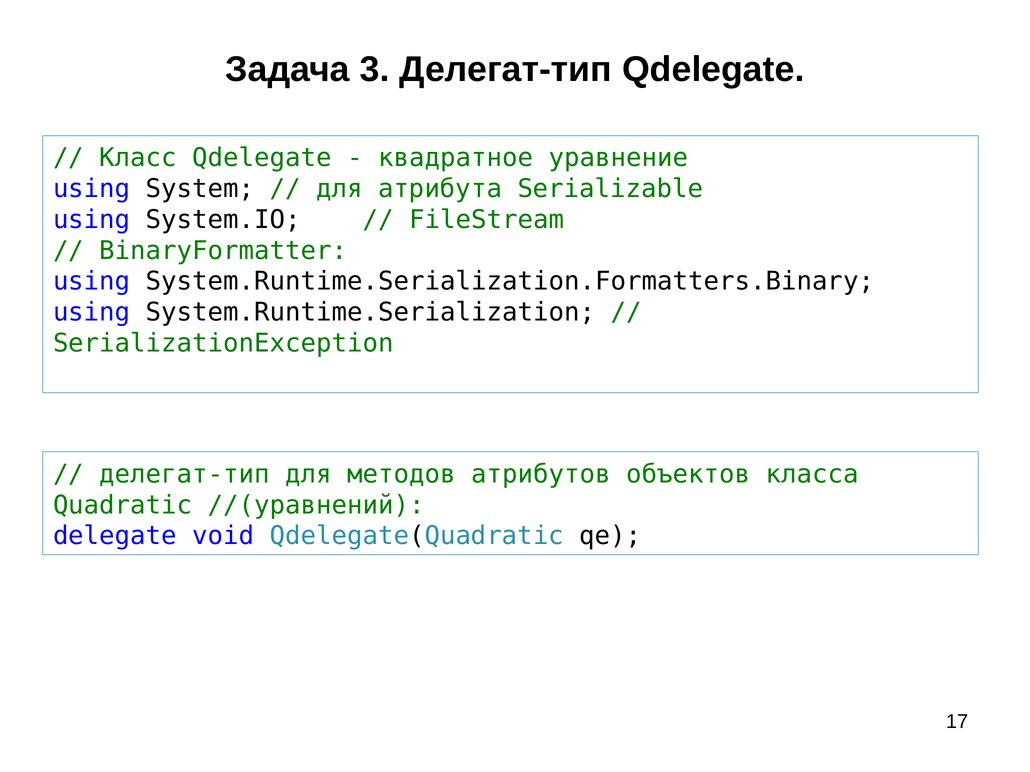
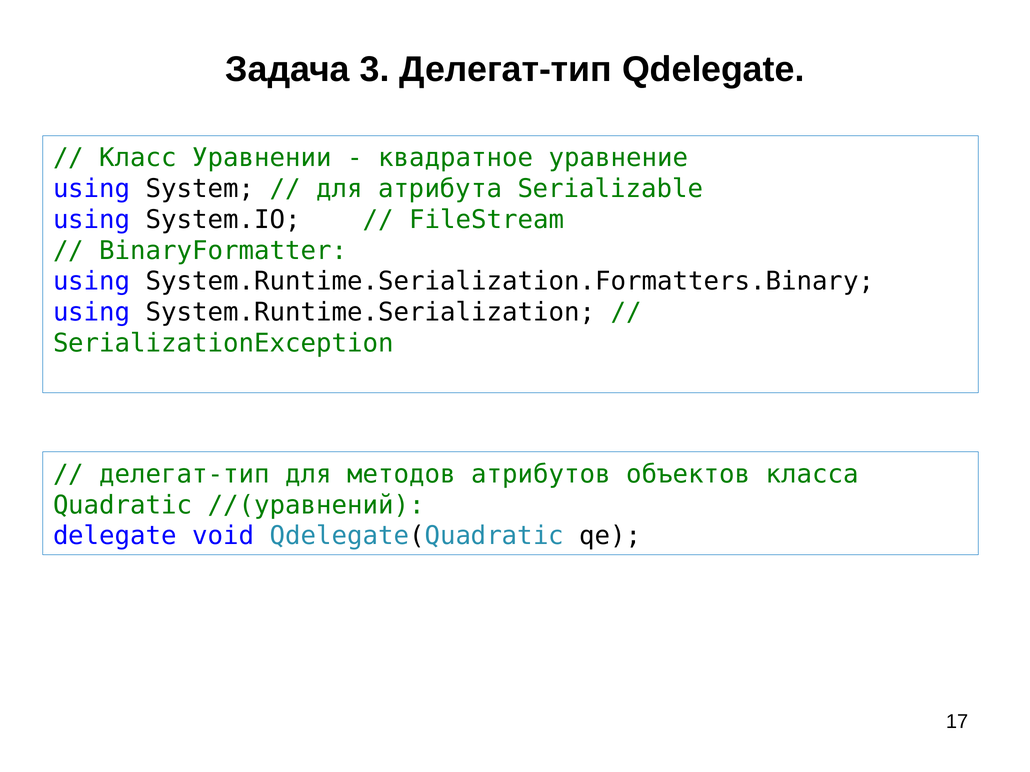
Класс Qdelegate: Qdelegate -> Уравнении (262, 158)
